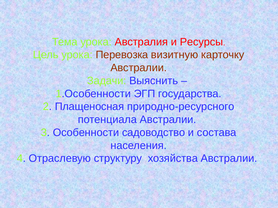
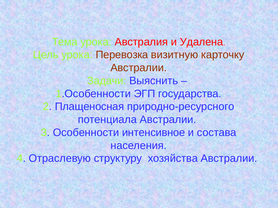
Ресурсы: Ресурсы -> Удалена (202, 42)
садоводство: садоводство -> интенсивное (154, 133)
